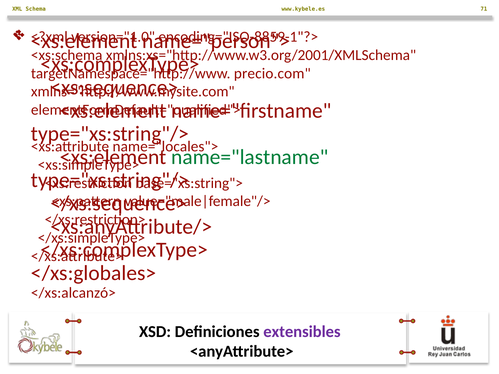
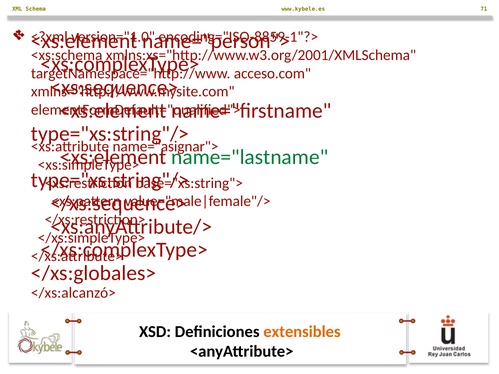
precio.com: precio.com -> acceso.com (272, 73)
name="locales">: name="locales"> -> name="asignar"> (165, 147)
extensibles colour: purple -> orange (302, 332)
